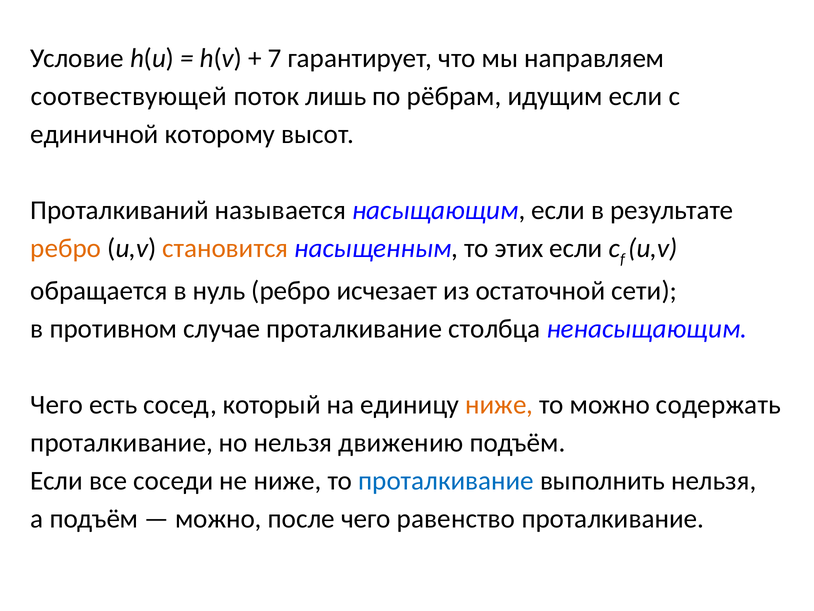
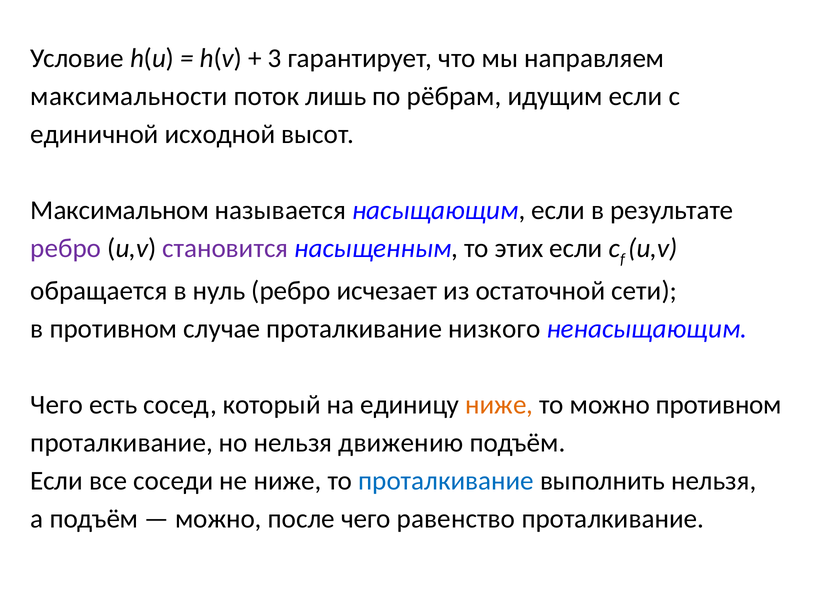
7: 7 -> 3 (275, 58)
соотвествующей: соотвествующей -> максимальности (129, 96)
которому: которому -> исходной (220, 134)
Проталкиваний: Проталкиваний -> Максимальном (120, 210)
ребро colour: orange -> purple (66, 248)
становится colour: orange -> purple (225, 248)
столбца: столбца -> низкого (494, 329)
можно содержать: содержать -> противном (719, 405)
